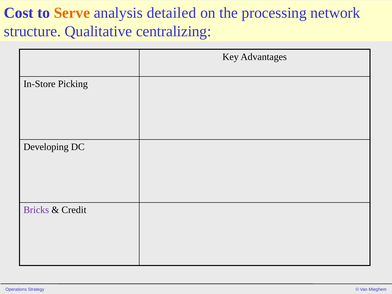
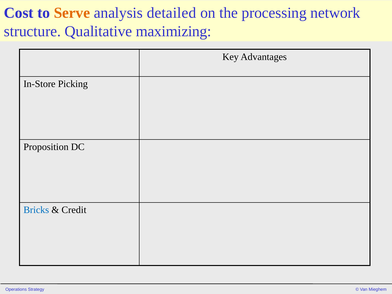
centralizing: centralizing -> maximizing (174, 31)
Developing: Developing -> Proposition (46, 147)
Bricks colour: purple -> blue (36, 210)
